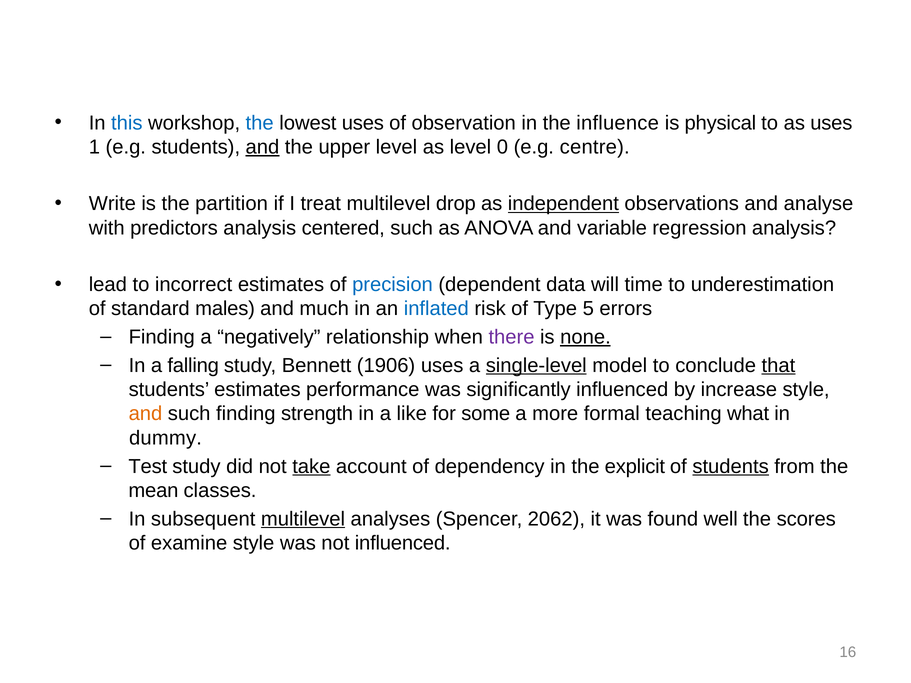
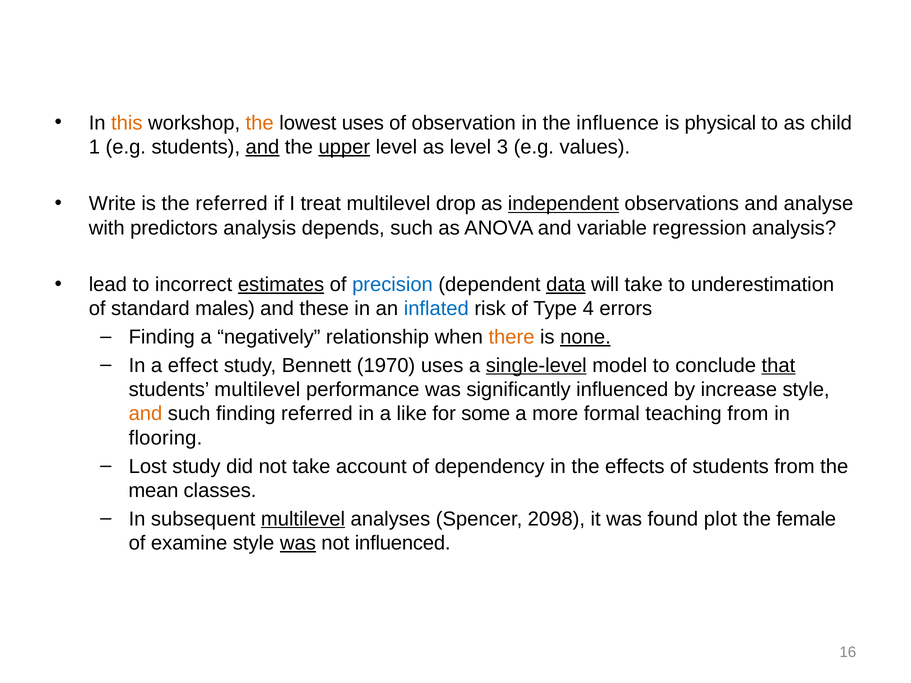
this colour: blue -> orange (127, 123)
the colour: blue -> orange (260, 123)
as uses: uses -> child (831, 123)
upper underline: none -> present (344, 147)
0: 0 -> 3 (502, 147)
centre: centre -> values (595, 147)
the partition: partition -> referred (232, 204)
centered: centered -> depends (343, 228)
estimates underline: none -> present (281, 285)
data underline: none -> present (566, 285)
will time: time -> take (644, 285)
much: much -> these (324, 309)
5: 5 -> 4 (588, 309)
there colour: purple -> orange (512, 337)
falling: falling -> effect (193, 365)
1906: 1906 -> 1970 (386, 365)
students estimates: estimates -> multilevel (257, 390)
finding strength: strength -> referred (317, 414)
teaching what: what -> from (748, 414)
dummy: dummy -> flooring (165, 438)
Test: Test -> Lost (148, 467)
take underline: present -> none (311, 467)
explicit: explicit -> effects (635, 467)
students underline: present -> none (731, 467)
2062: 2062 -> 2098 (556, 519)
well: well -> plot (720, 519)
scores: scores -> female (806, 519)
was underline: none -> present (298, 543)
